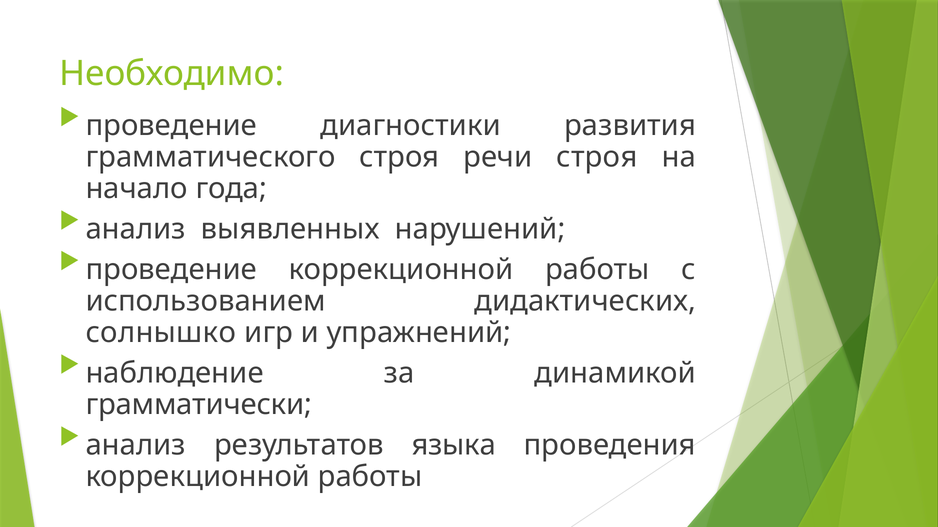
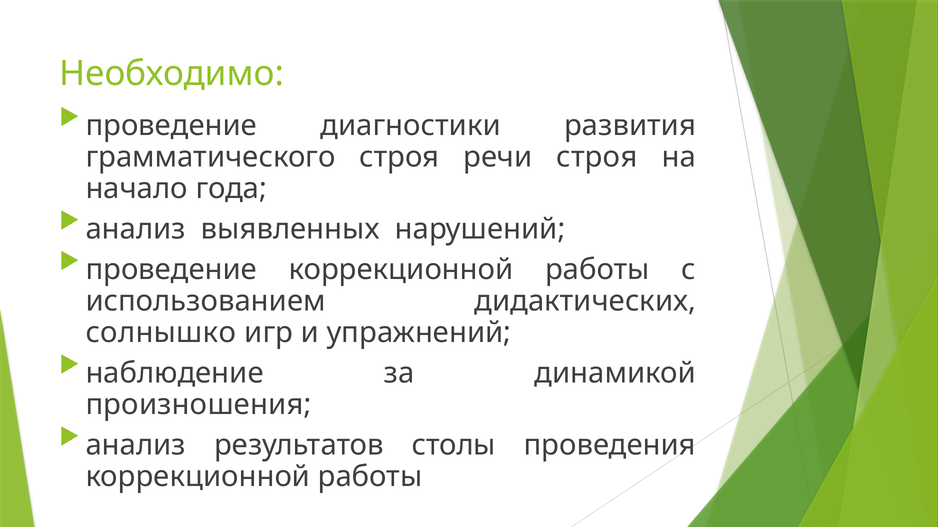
грамматически: грамматически -> произношения (199, 405)
языка: языка -> столы (454, 446)
